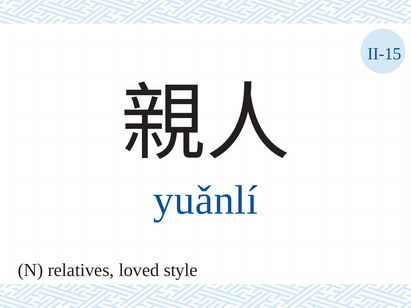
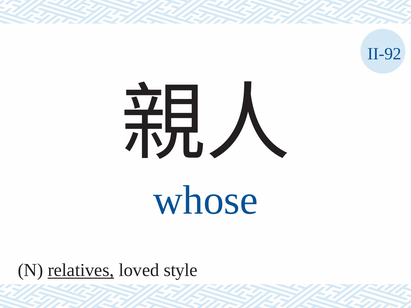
II-15: II-15 -> II-92 (384, 54)
yuǎnlí: yuǎnlí -> whose (206, 201)
relatives underline: none -> present (81, 270)
